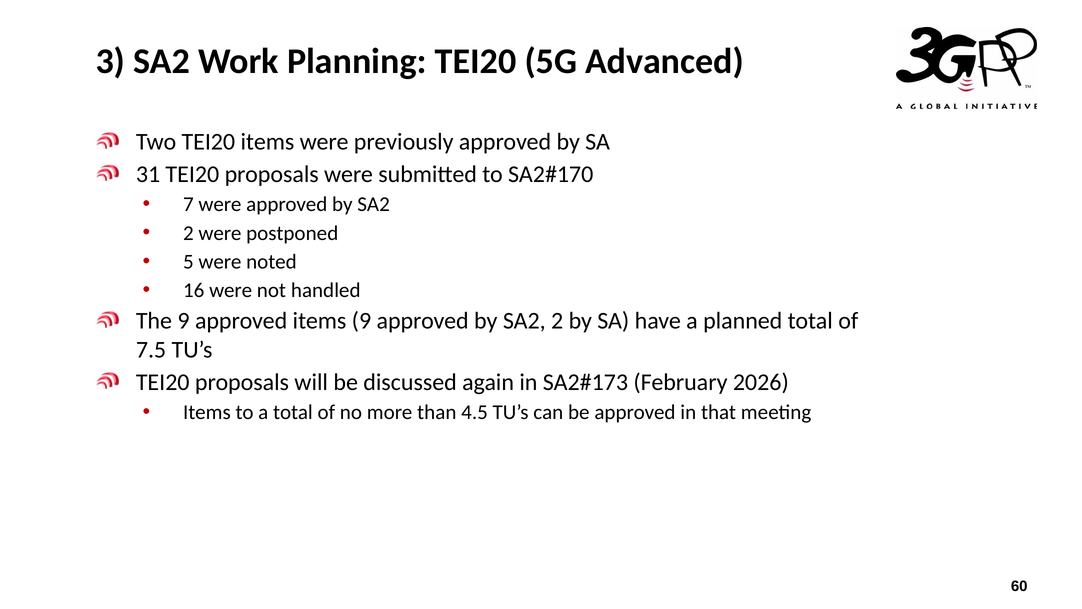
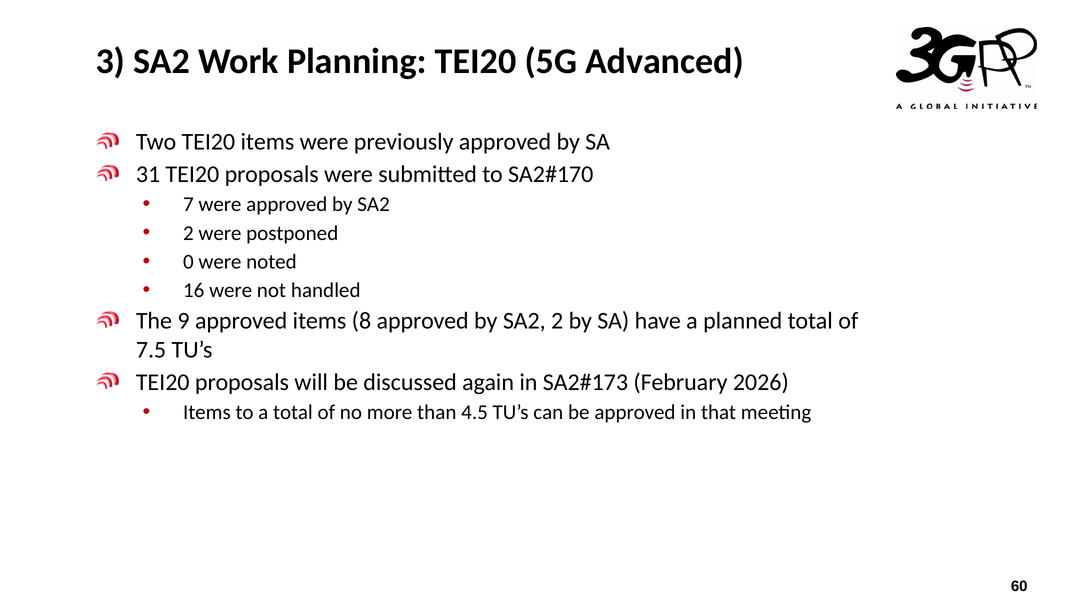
5: 5 -> 0 (188, 262)
items 9: 9 -> 8 (361, 321)
